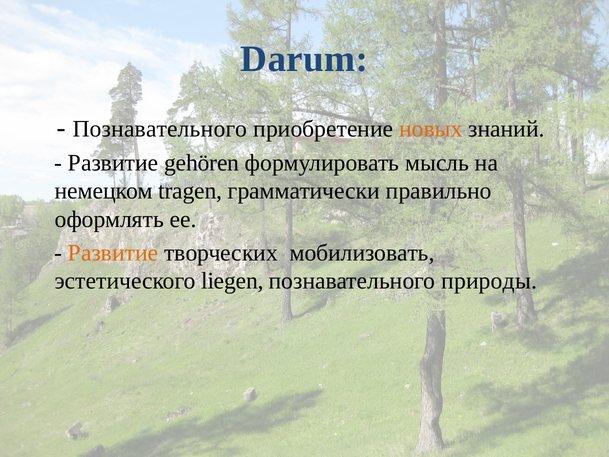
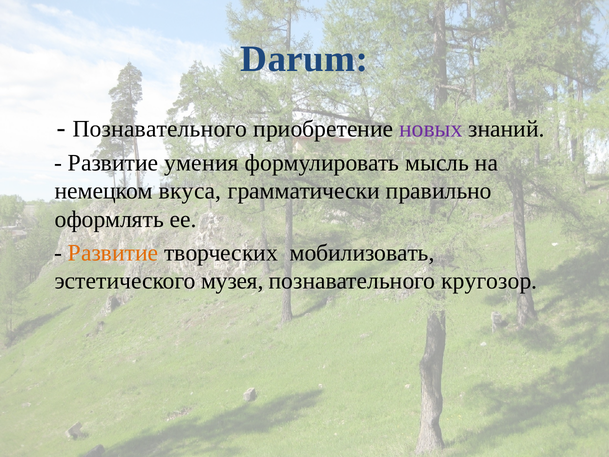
новых colour: orange -> purple (431, 129)
gehören: gehören -> умения (201, 163)
tragen: tragen -> вкуса (190, 191)
liegen: liegen -> музея (232, 281)
природы: природы -> кругозор (489, 281)
